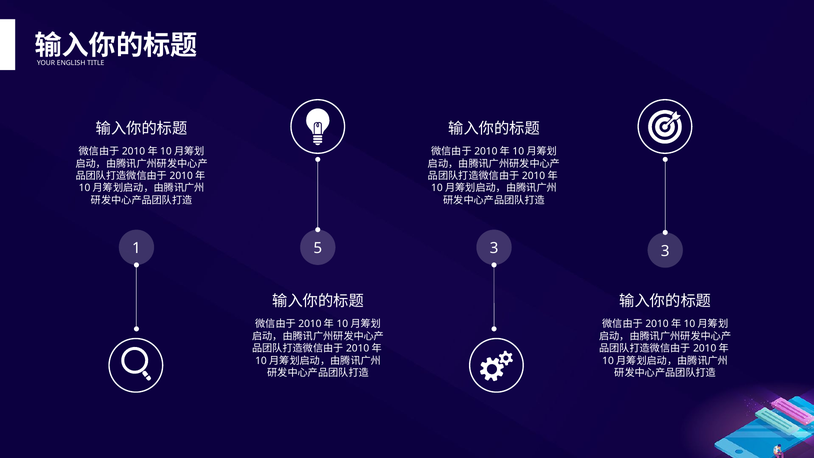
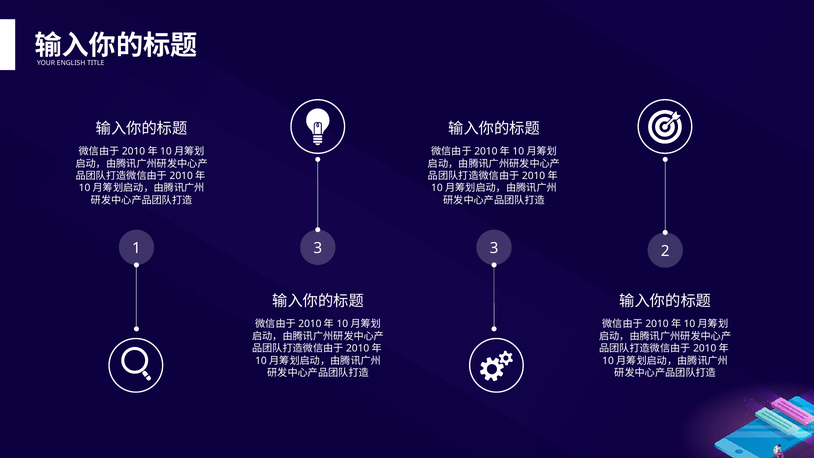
1 5: 5 -> 3 (318, 248)
3 3: 3 -> 2 (665, 251)
